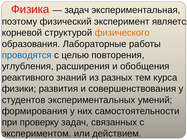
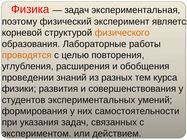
проводятся colour: blue -> orange (27, 55)
реактивного: реактивного -> проведении (28, 78)
проверку: проверку -> указания (39, 123)
